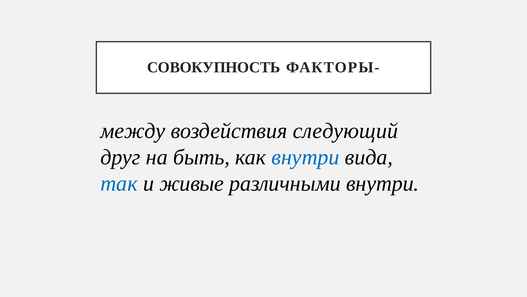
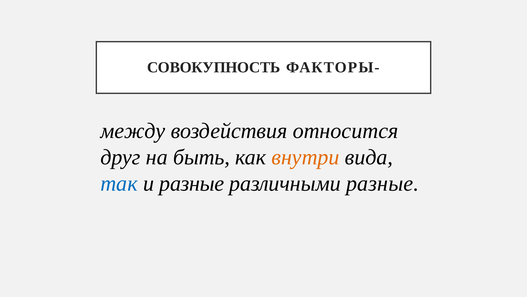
следующий: следующий -> относится (346, 131)
внутри colour: blue -> orange (306, 157)
и живые: живые -> разные (192, 183)
различными внутри: внутри -> разные (382, 183)
